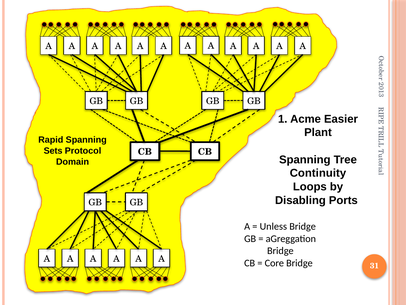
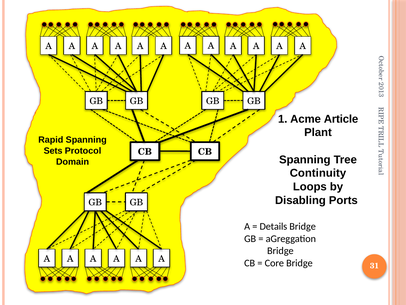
Easier: Easier -> Article (341, 119)
Unless: Unless -> Details (273, 226)
